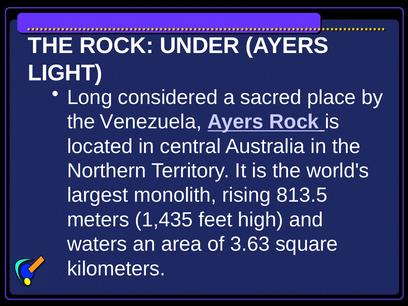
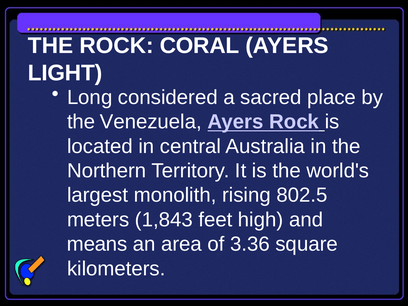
UNDER: UNDER -> CORAL (200, 46)
813.5: 813.5 -> 802.5 (302, 195)
1,435: 1,435 -> 1,843 (164, 220)
waters: waters -> means (97, 244)
3.63: 3.63 -> 3.36 (250, 244)
